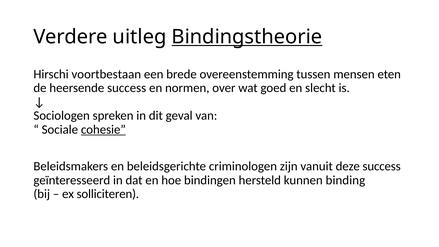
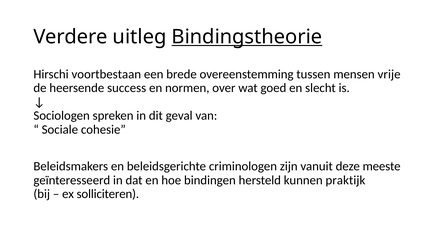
eten: eten -> vrije (389, 74)
cohesie underline: present -> none (103, 130)
deze success: success -> meeste (382, 166)
binding: binding -> praktijk (345, 180)
